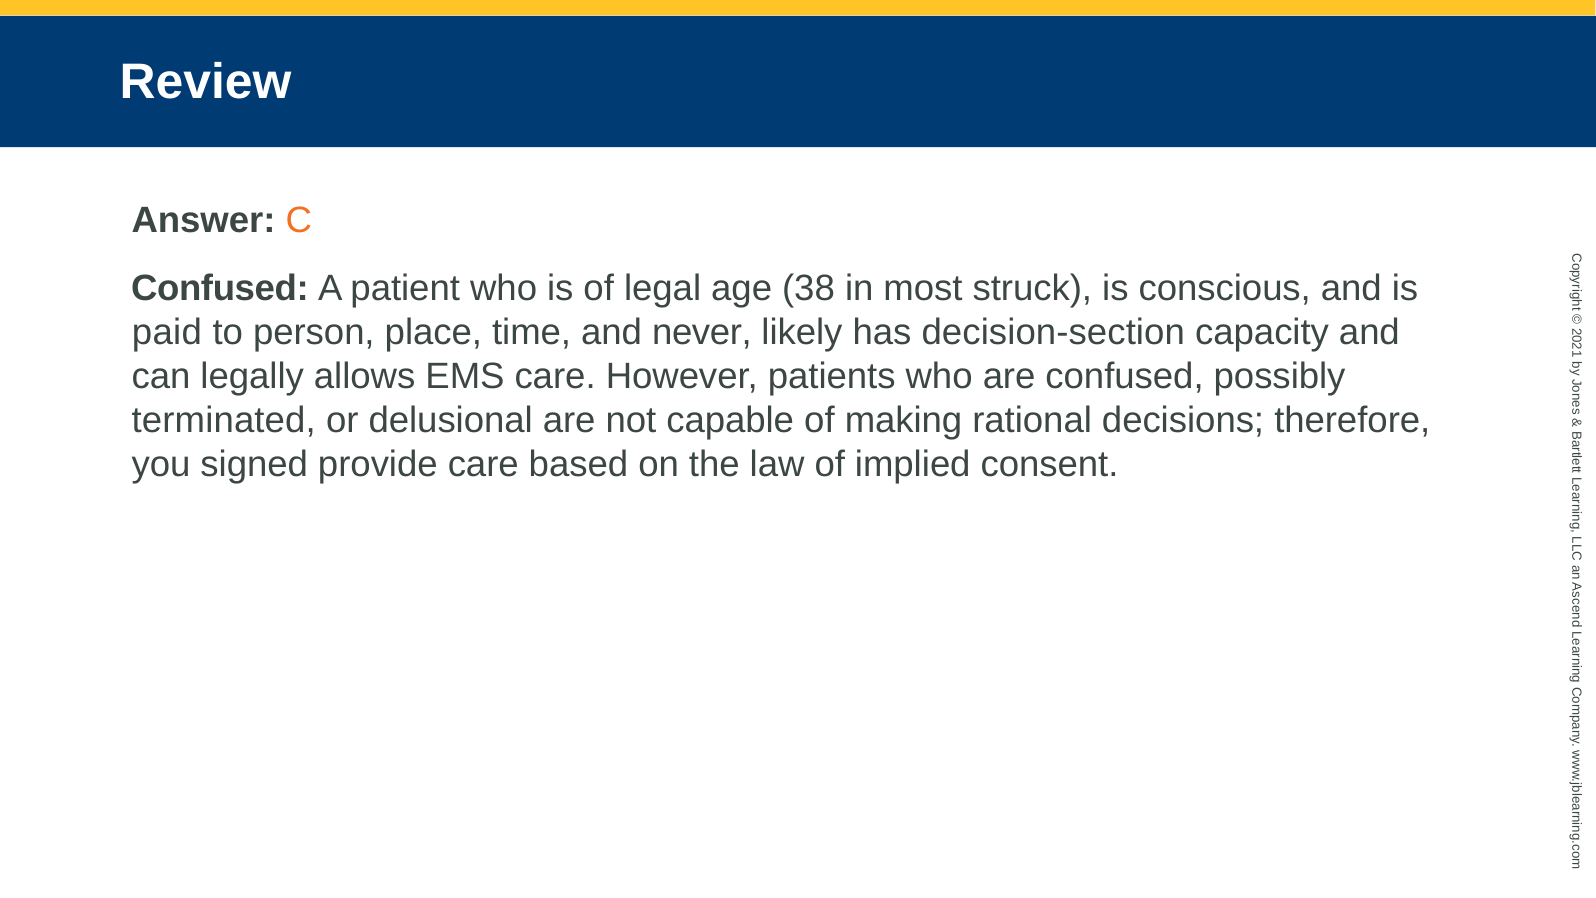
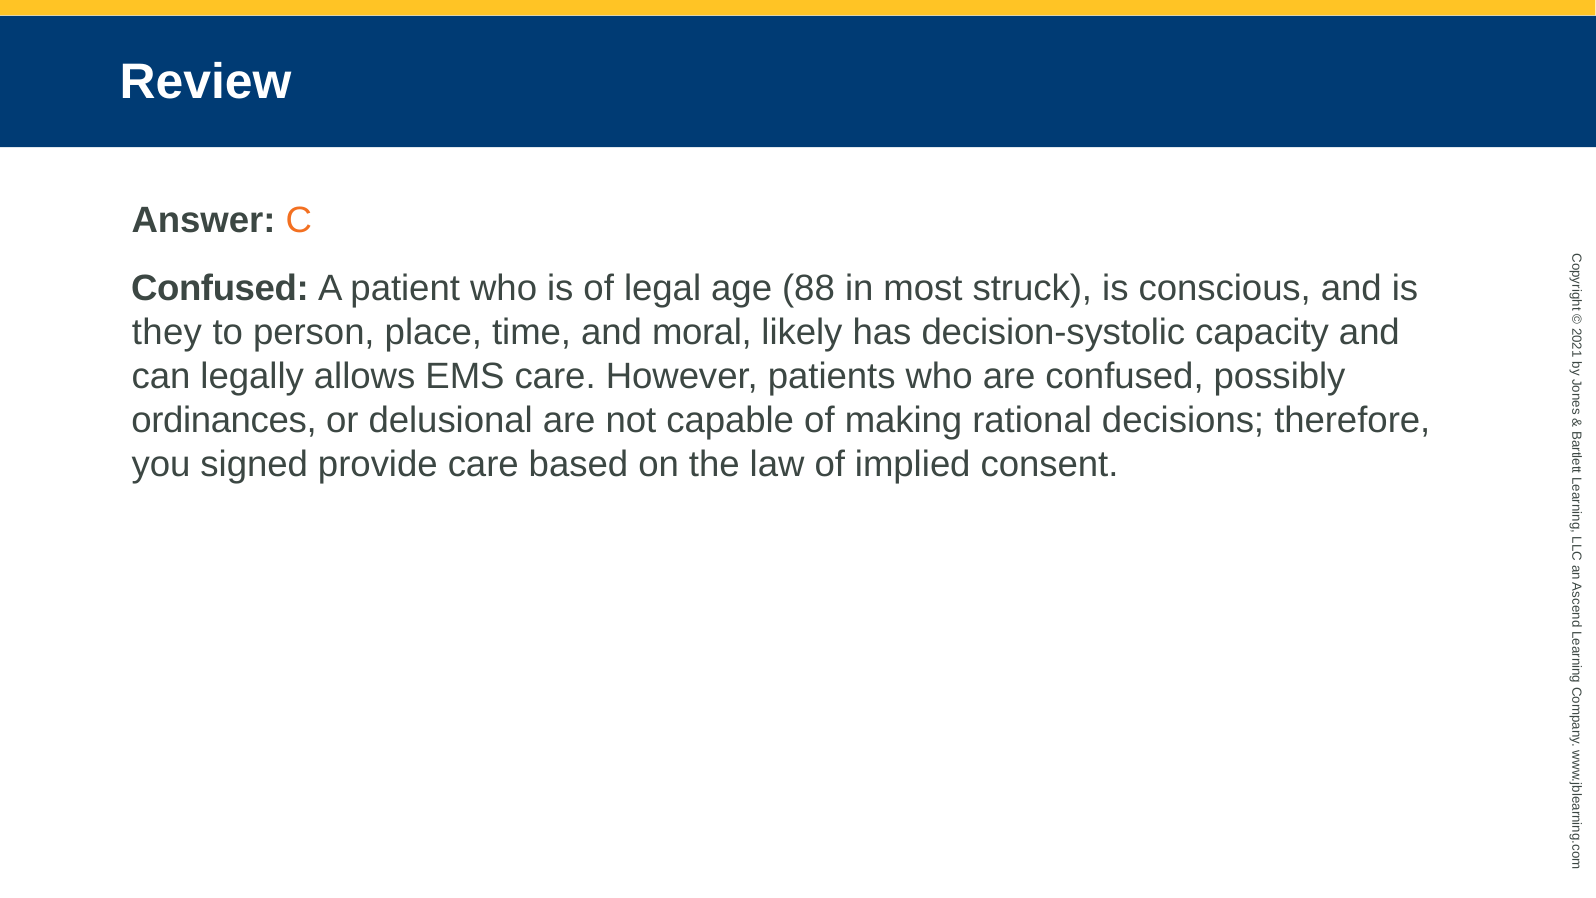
38: 38 -> 88 (808, 289)
paid: paid -> they (167, 333)
never: never -> moral (702, 333)
decision-section: decision-section -> decision-systolic (1053, 333)
terminated: terminated -> ordinances (224, 420)
